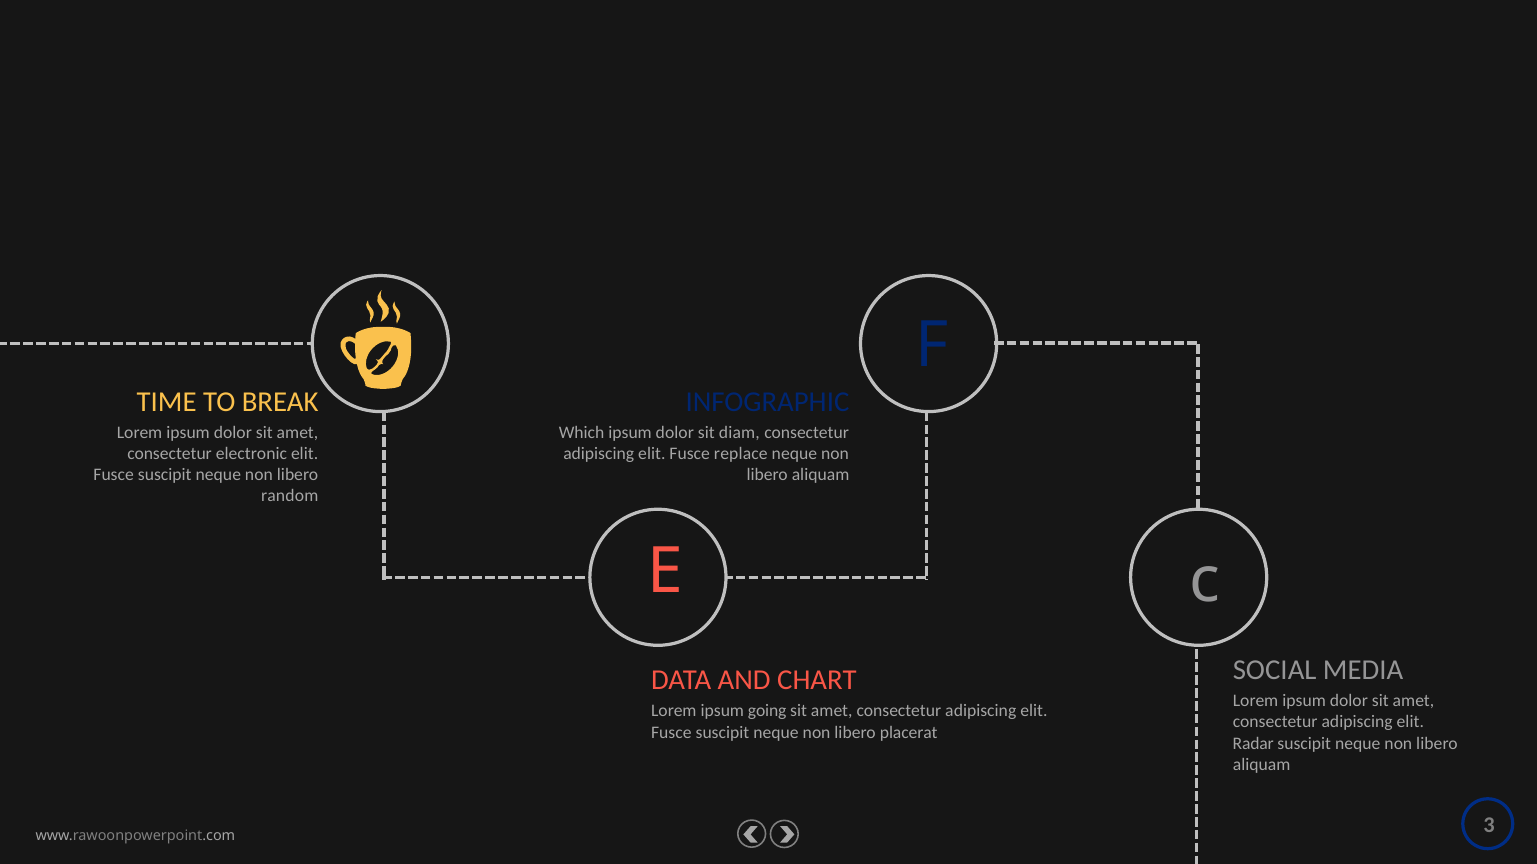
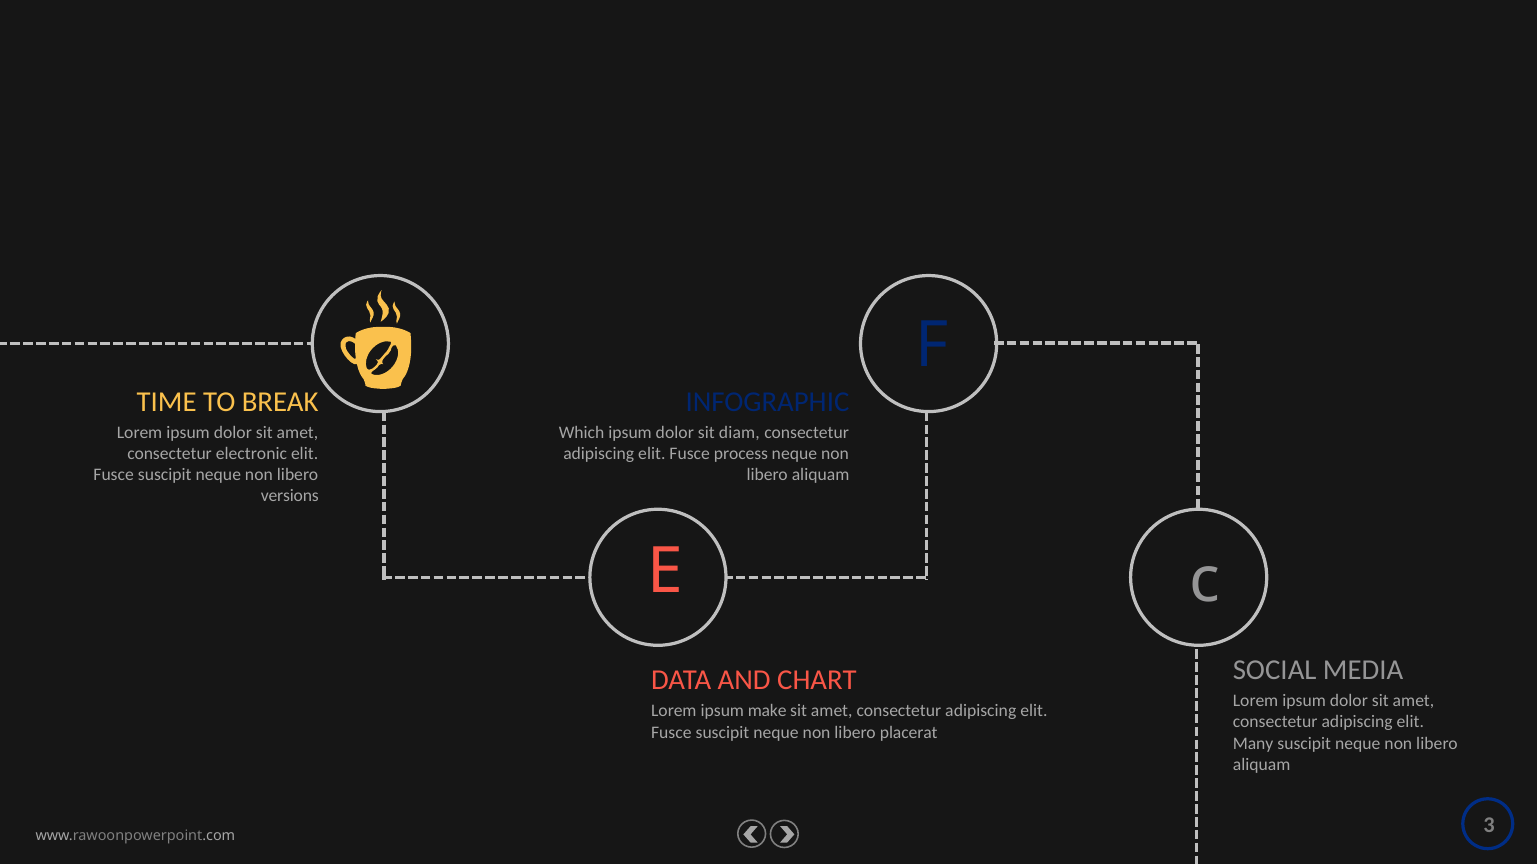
replace: replace -> process (741, 454)
random: random -> versions (290, 496)
going: going -> make (767, 712)
Radar: Radar -> Many (1253, 744)
